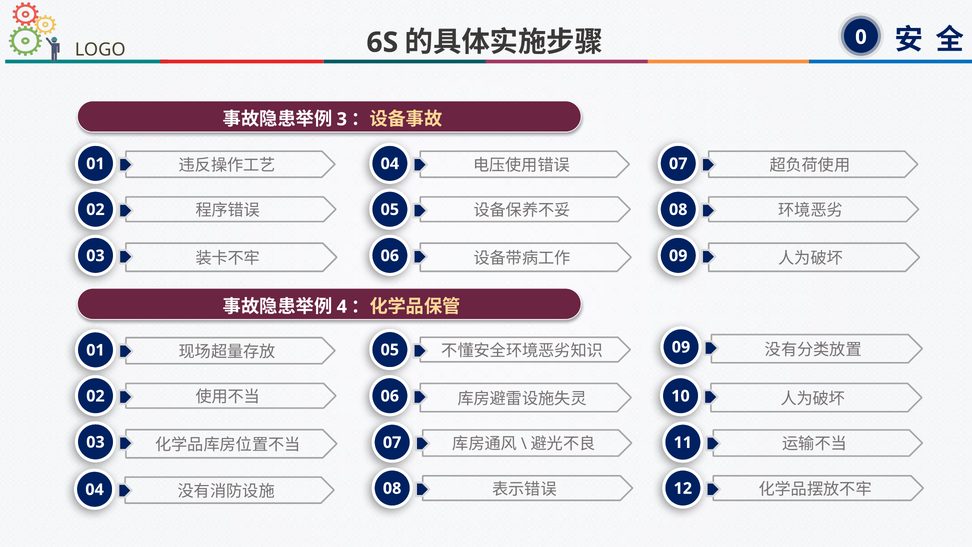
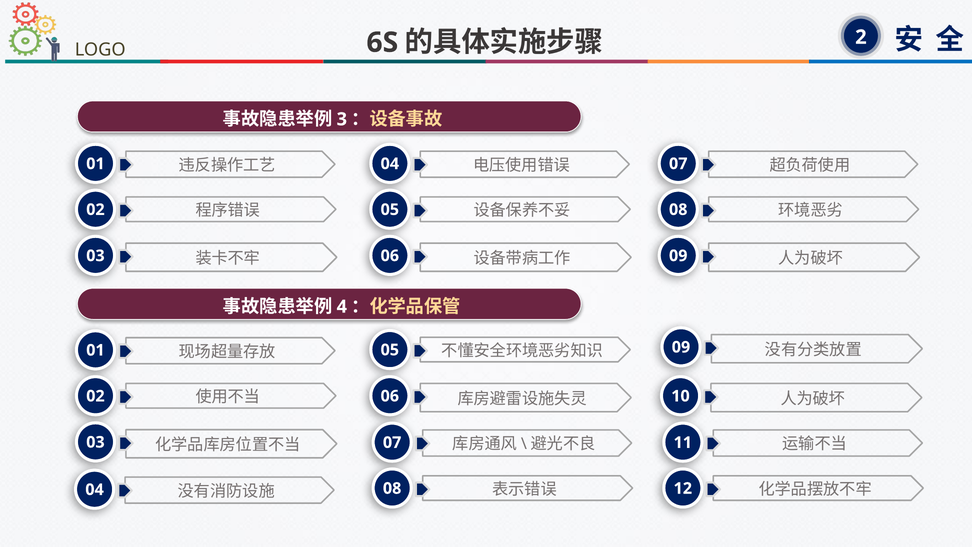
0: 0 -> 2 (861, 37)
